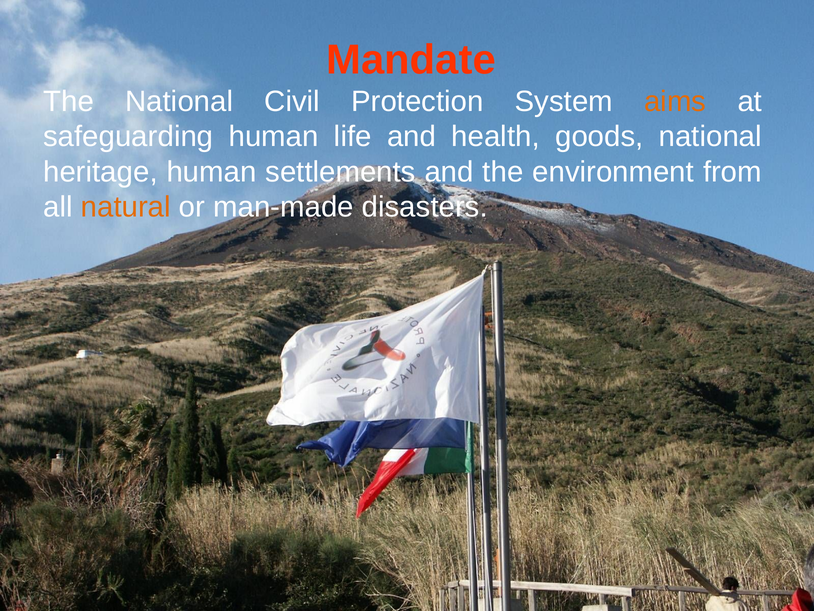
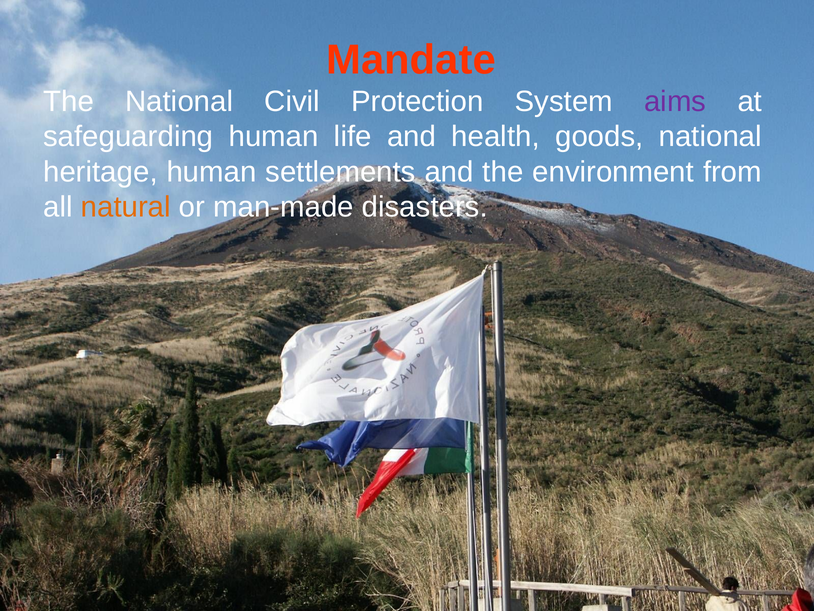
aims colour: orange -> purple (675, 101)
